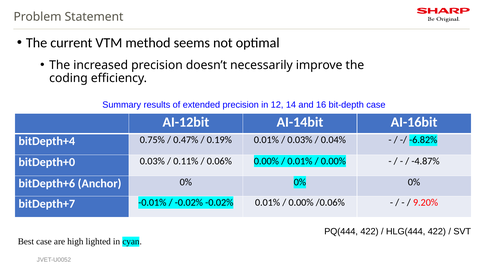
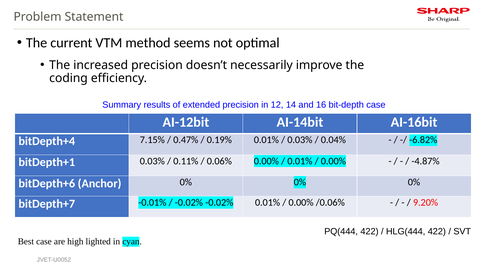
0.75%: 0.75% -> 7.15% (152, 140)
bitDepth+0: bitDepth+0 -> bitDepth+1 (47, 162)
